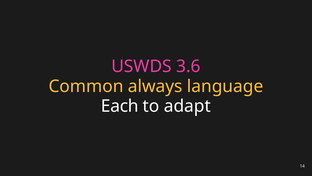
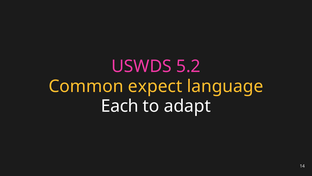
3.6: 3.6 -> 5.2 (188, 66)
always: always -> expect (155, 86)
